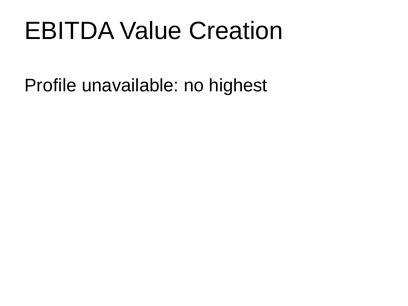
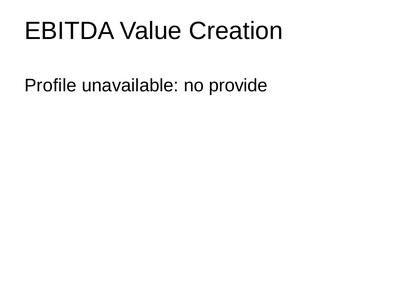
highest: highest -> provide (238, 86)
